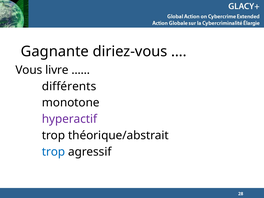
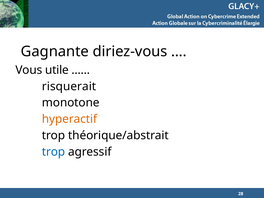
livre: livre -> utile (57, 70)
différents: différents -> risquerait (69, 86)
hyperactif colour: purple -> orange (70, 119)
